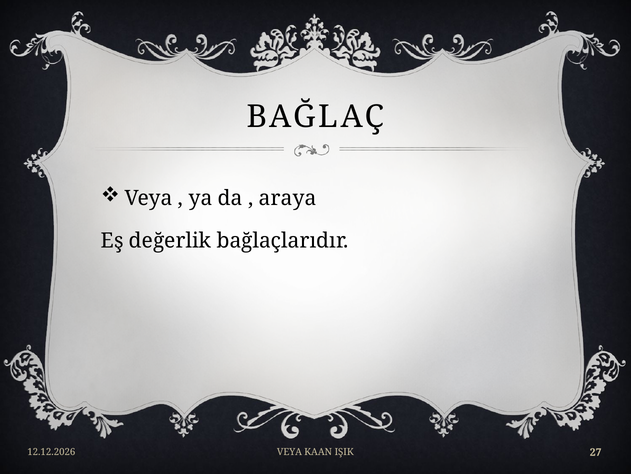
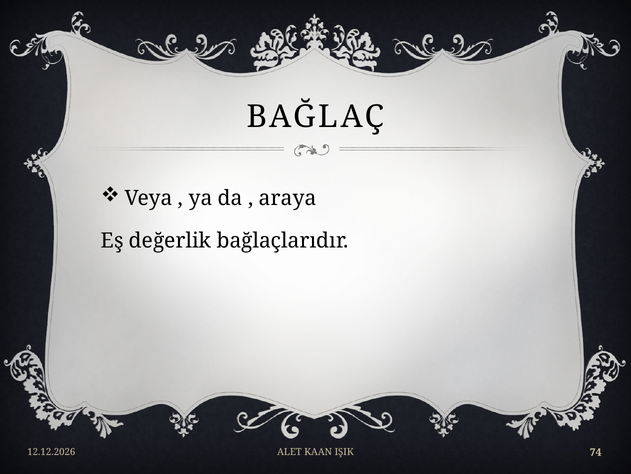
VEYA: VEYA -> ALET (289, 451)
27: 27 -> 74 (596, 452)
